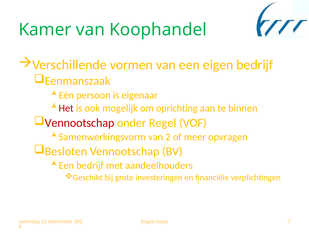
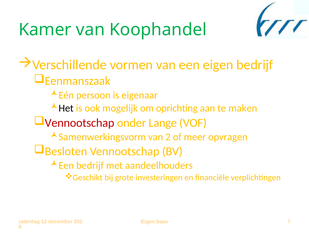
Het colour: red -> black (66, 108)
binnen: binnen -> maken (243, 108)
Regel: Regel -> Lange (163, 123)
